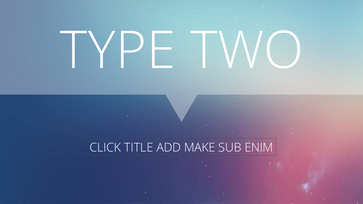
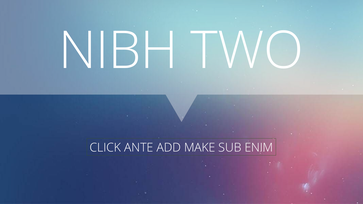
TYPE: TYPE -> NIBH (118, 51)
TITLE: TITLE -> ANTE (139, 148)
